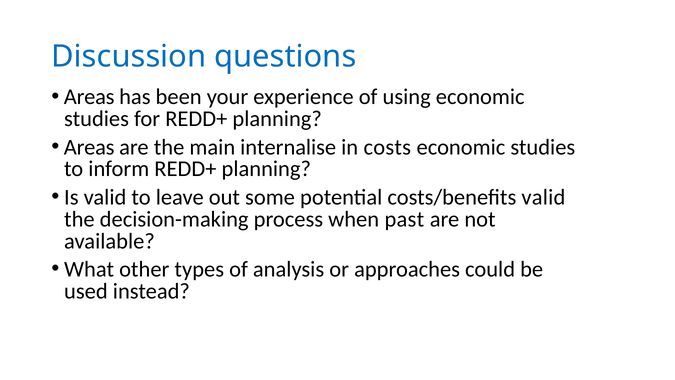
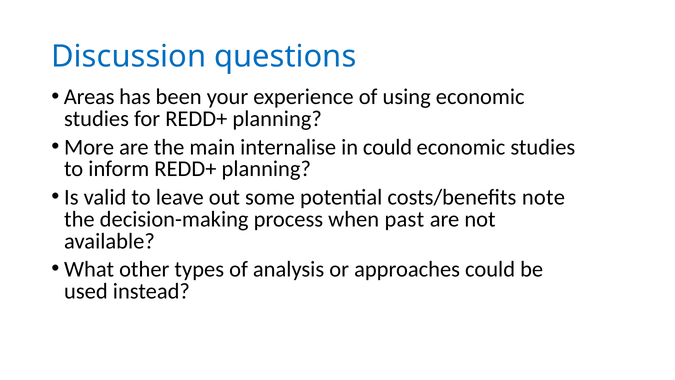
Areas: Areas -> More (89, 147)
in costs: costs -> could (387, 147)
costs/benefits valid: valid -> note (543, 197)
